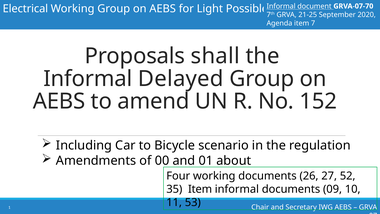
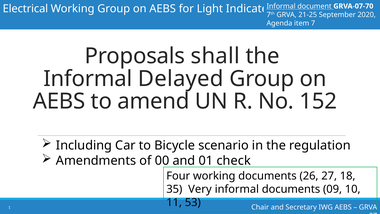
Possible: Possible -> Indicate (247, 9)
about: about -> check (234, 161)
52: 52 -> 18 (348, 176)
35 Item: Item -> Very (200, 189)
